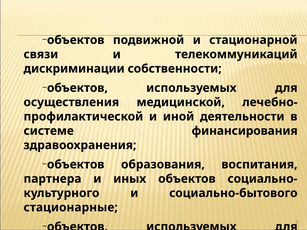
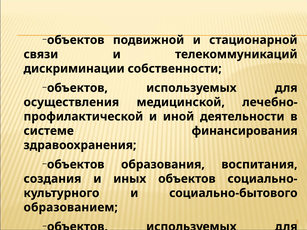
партнера: партнера -> создания (52, 179)
стационарные: стационарные -> образованием (71, 208)
